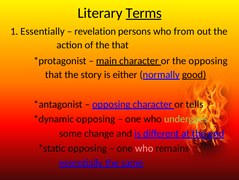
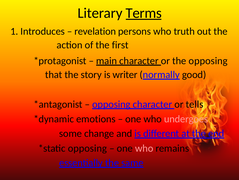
1 Essentially: Essentially -> Introduces (43, 31)
from: from -> truth (184, 31)
the that: that -> first (120, 45)
either: either -> writer (125, 74)
good underline: present -> none (194, 74)
opposing: opposing -> emotions (96, 119)
undergoes colour: light green -> pink (186, 119)
